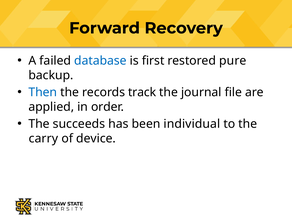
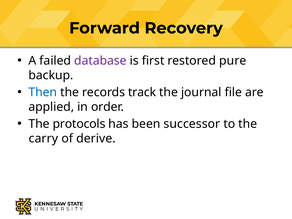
database colour: blue -> purple (100, 61)
succeeds: succeeds -> protocols (79, 124)
individual: individual -> successor (192, 124)
device: device -> derive (96, 139)
